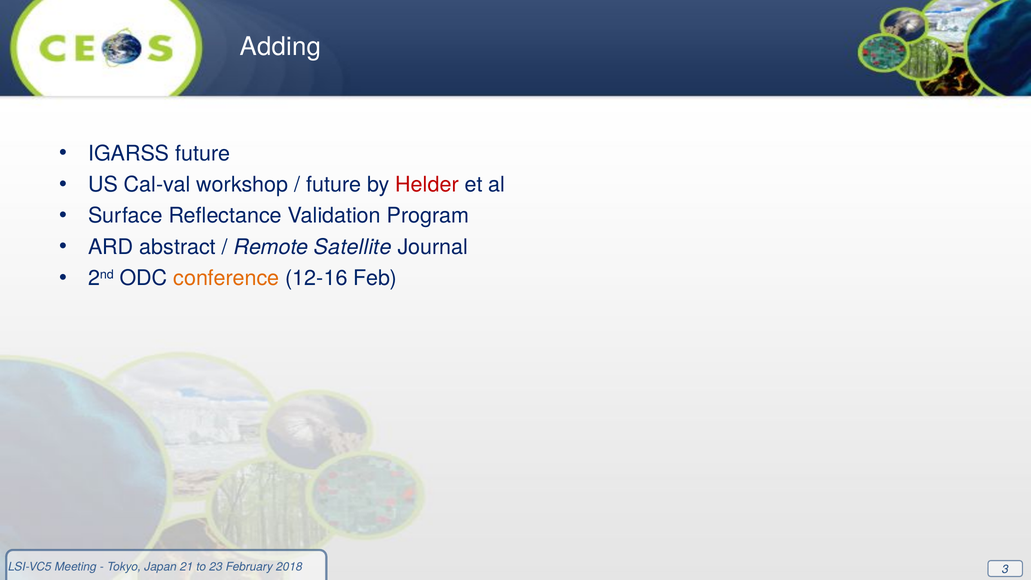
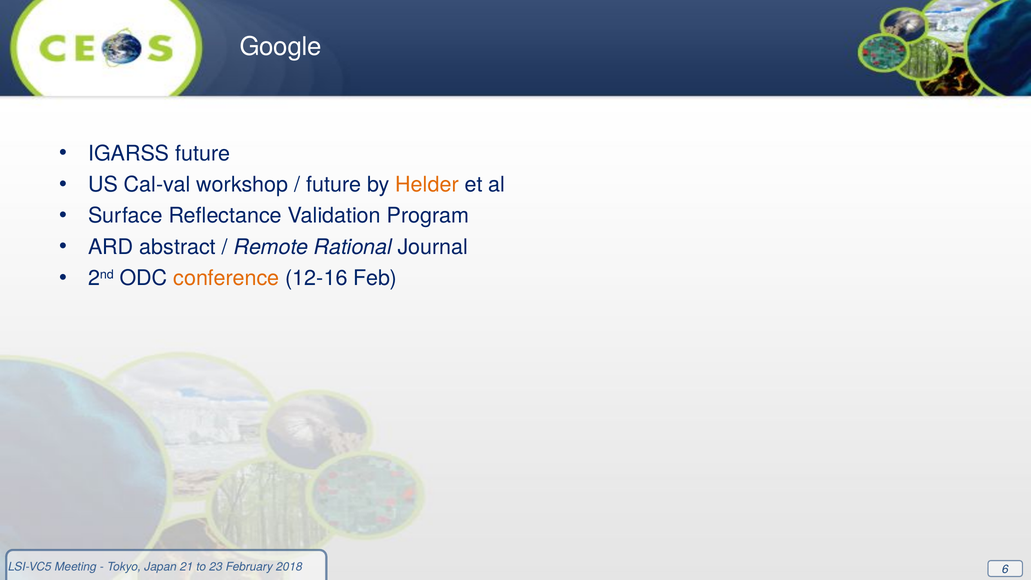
Adding: Adding -> Google (281, 47)
Helder colour: red -> orange (427, 185)
Satellite: Satellite -> Rational (353, 247)
3: 3 -> 6 (1005, 569)
